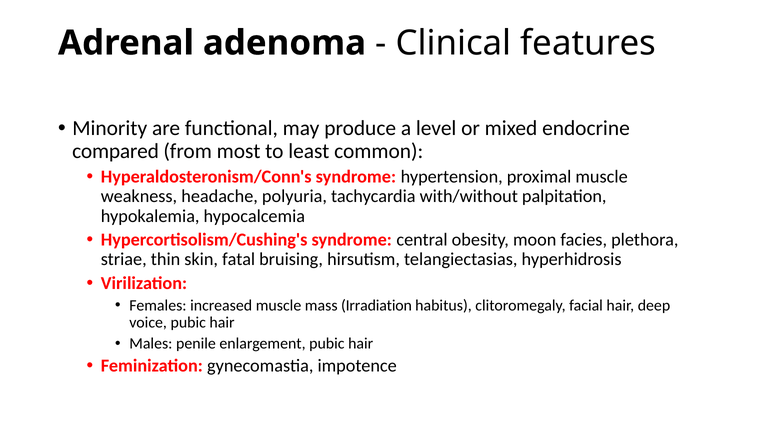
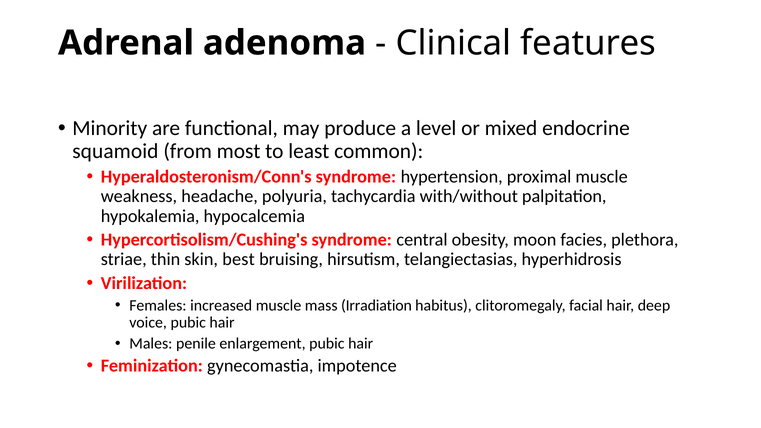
compared: compared -> squamoid (115, 151)
fatal: fatal -> best (239, 259)
